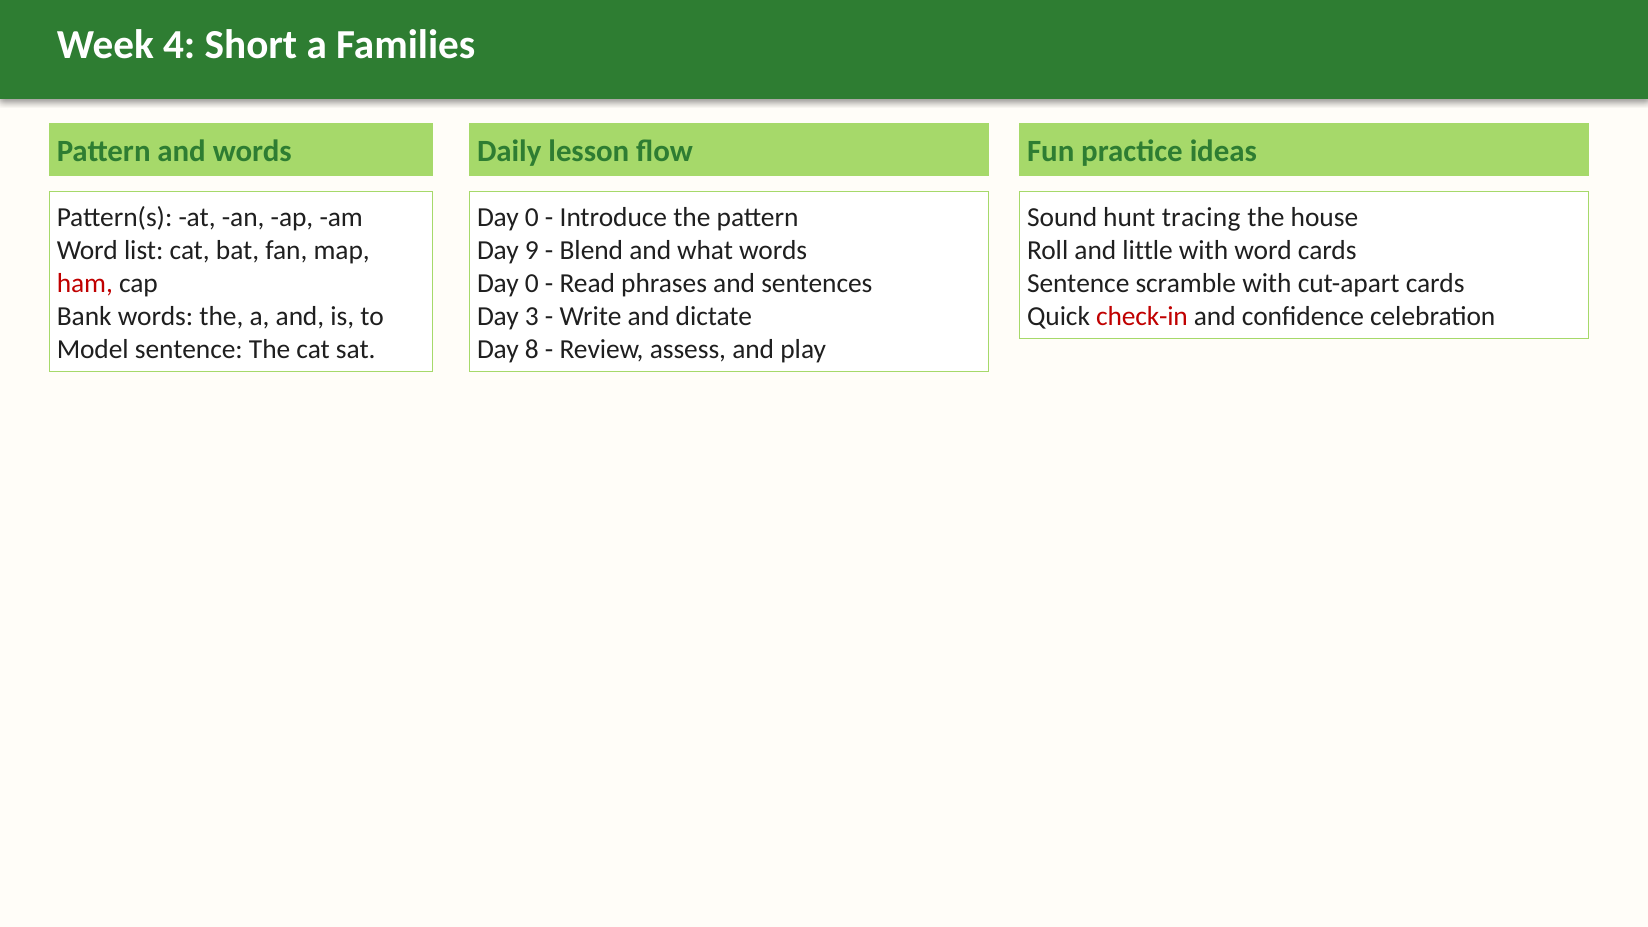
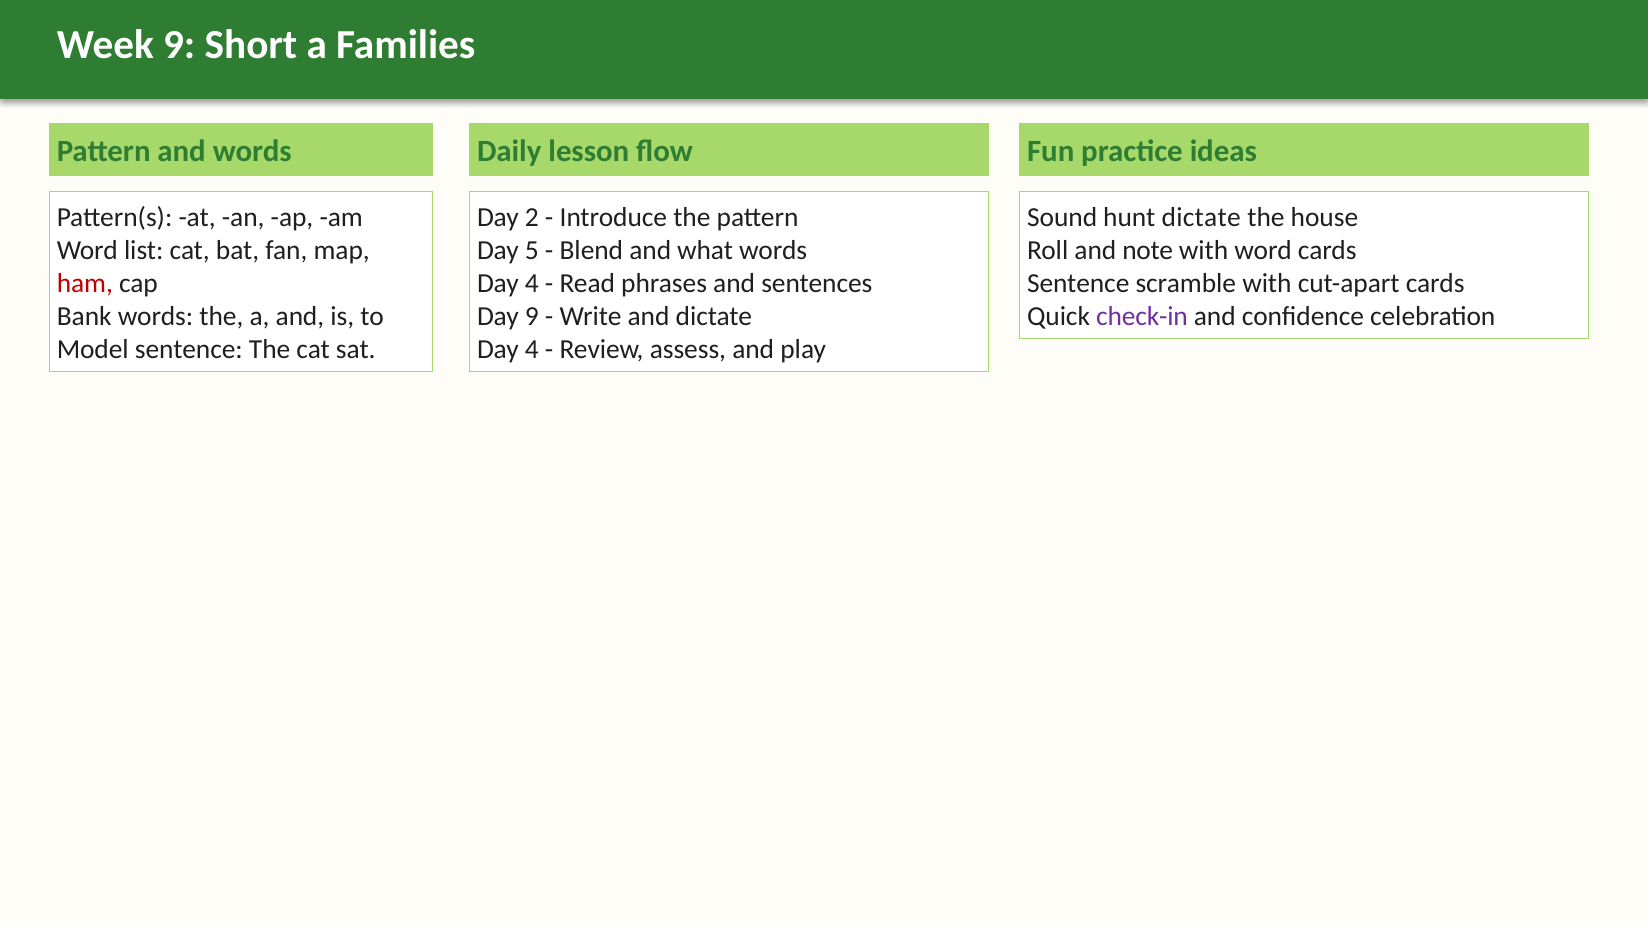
Week 4: 4 -> 9 (179, 45)
0: 0 -> 2 (532, 217)
hunt tracing: tracing -> dictate (1201, 217)
9: 9 -> 5 (532, 250)
little: little -> note (1148, 250)
0: 0 -> 4 (532, 283)
check-in colour: red -> purple (1142, 316)
Day 3: 3 -> 9 (532, 316)
8: 8 -> 4 (532, 349)
